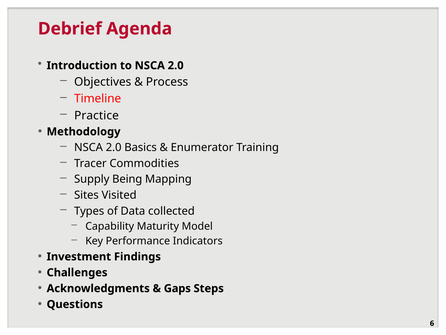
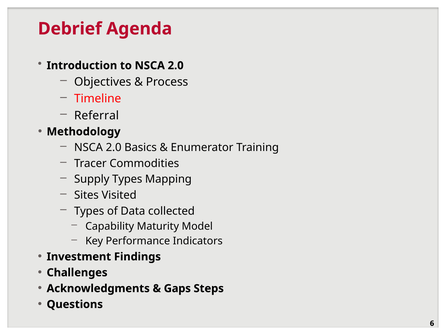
Practice: Practice -> Referral (97, 115)
Supply Being: Being -> Types (127, 179)
